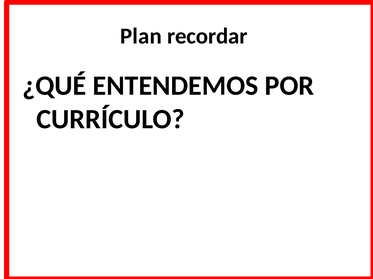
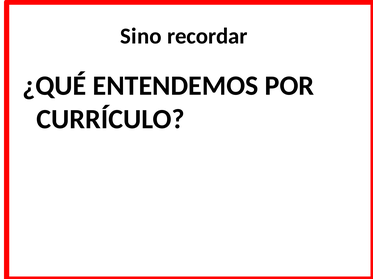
Plan: Plan -> Sino (141, 36)
